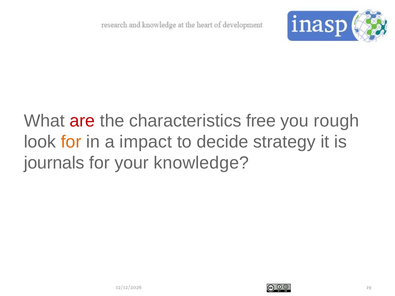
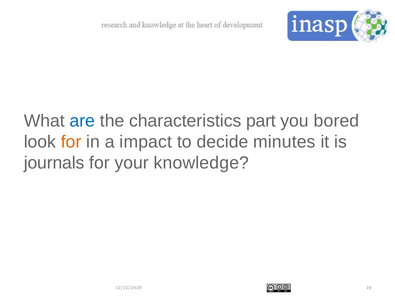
are colour: red -> blue (82, 121)
free: free -> part (261, 121)
rough: rough -> bored (336, 121)
strategy: strategy -> minutes (284, 142)
